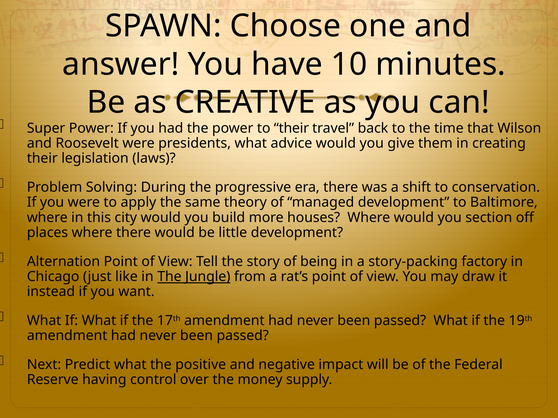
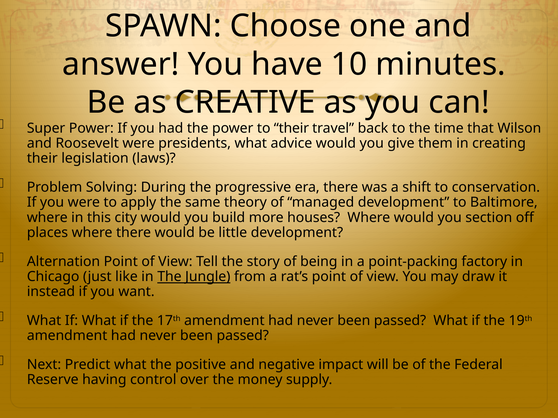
story-packing: story-packing -> point-packing (413, 262)
